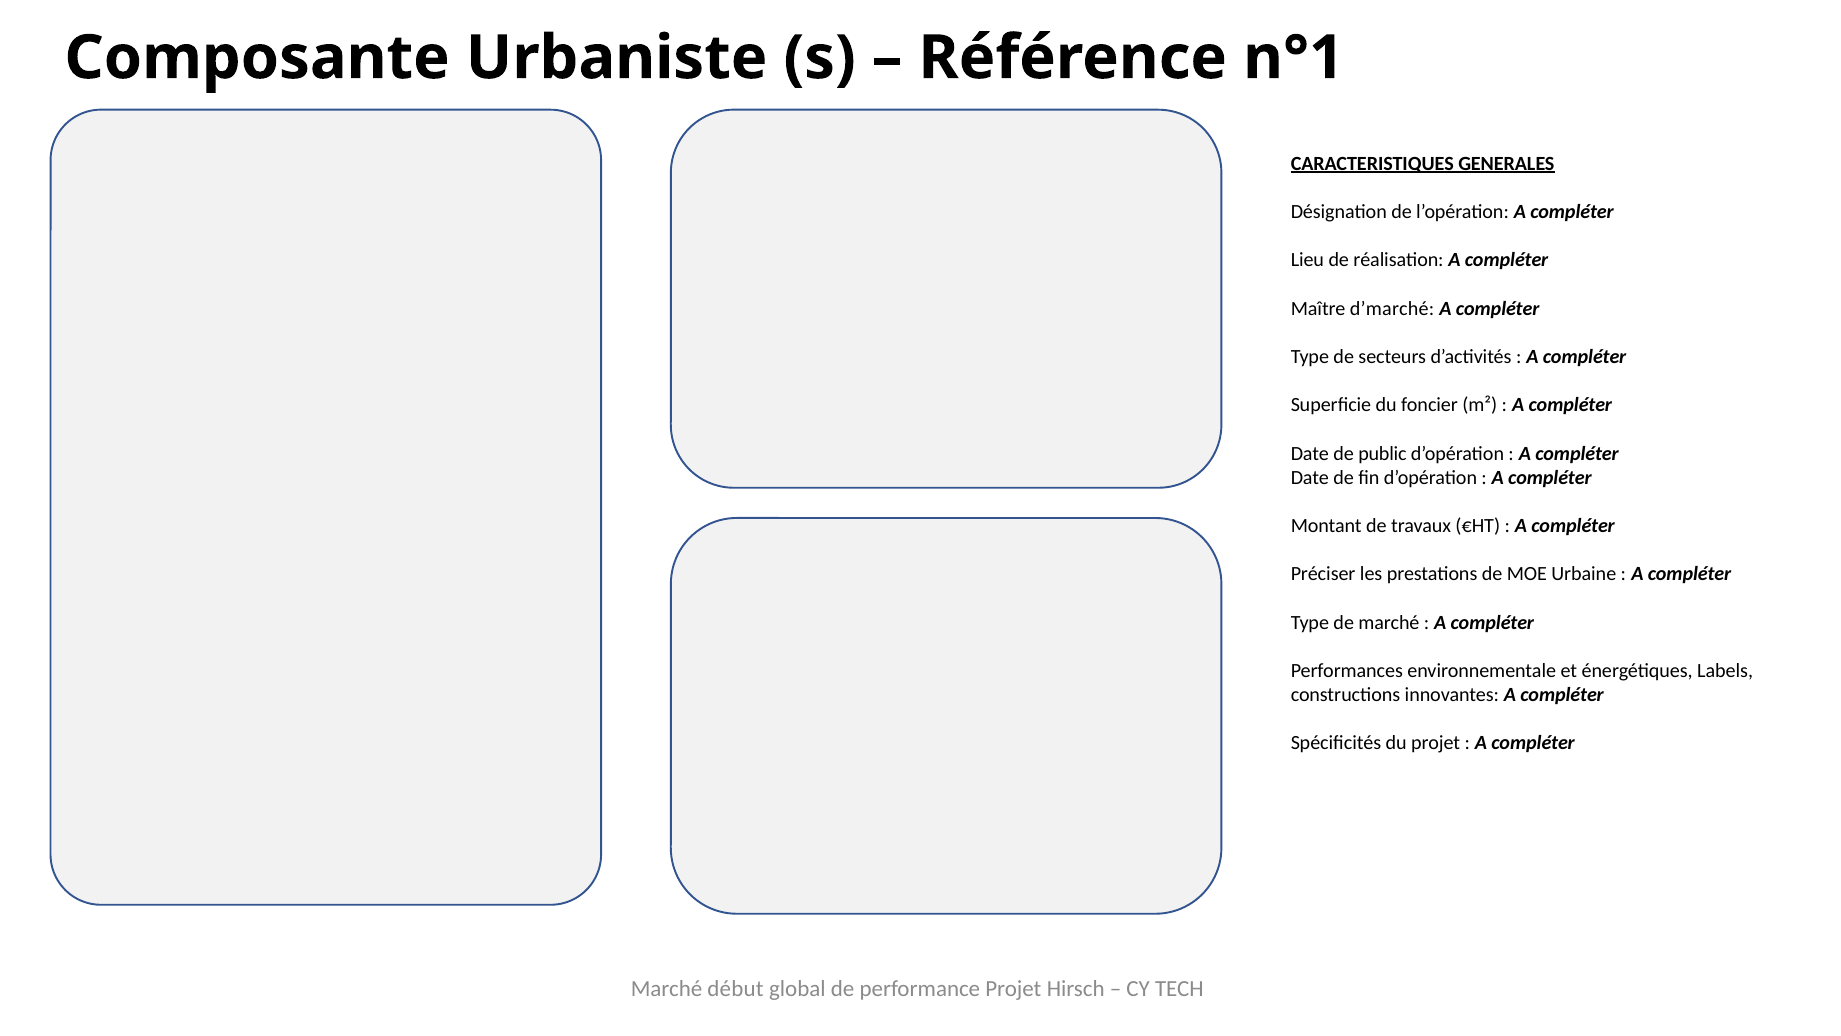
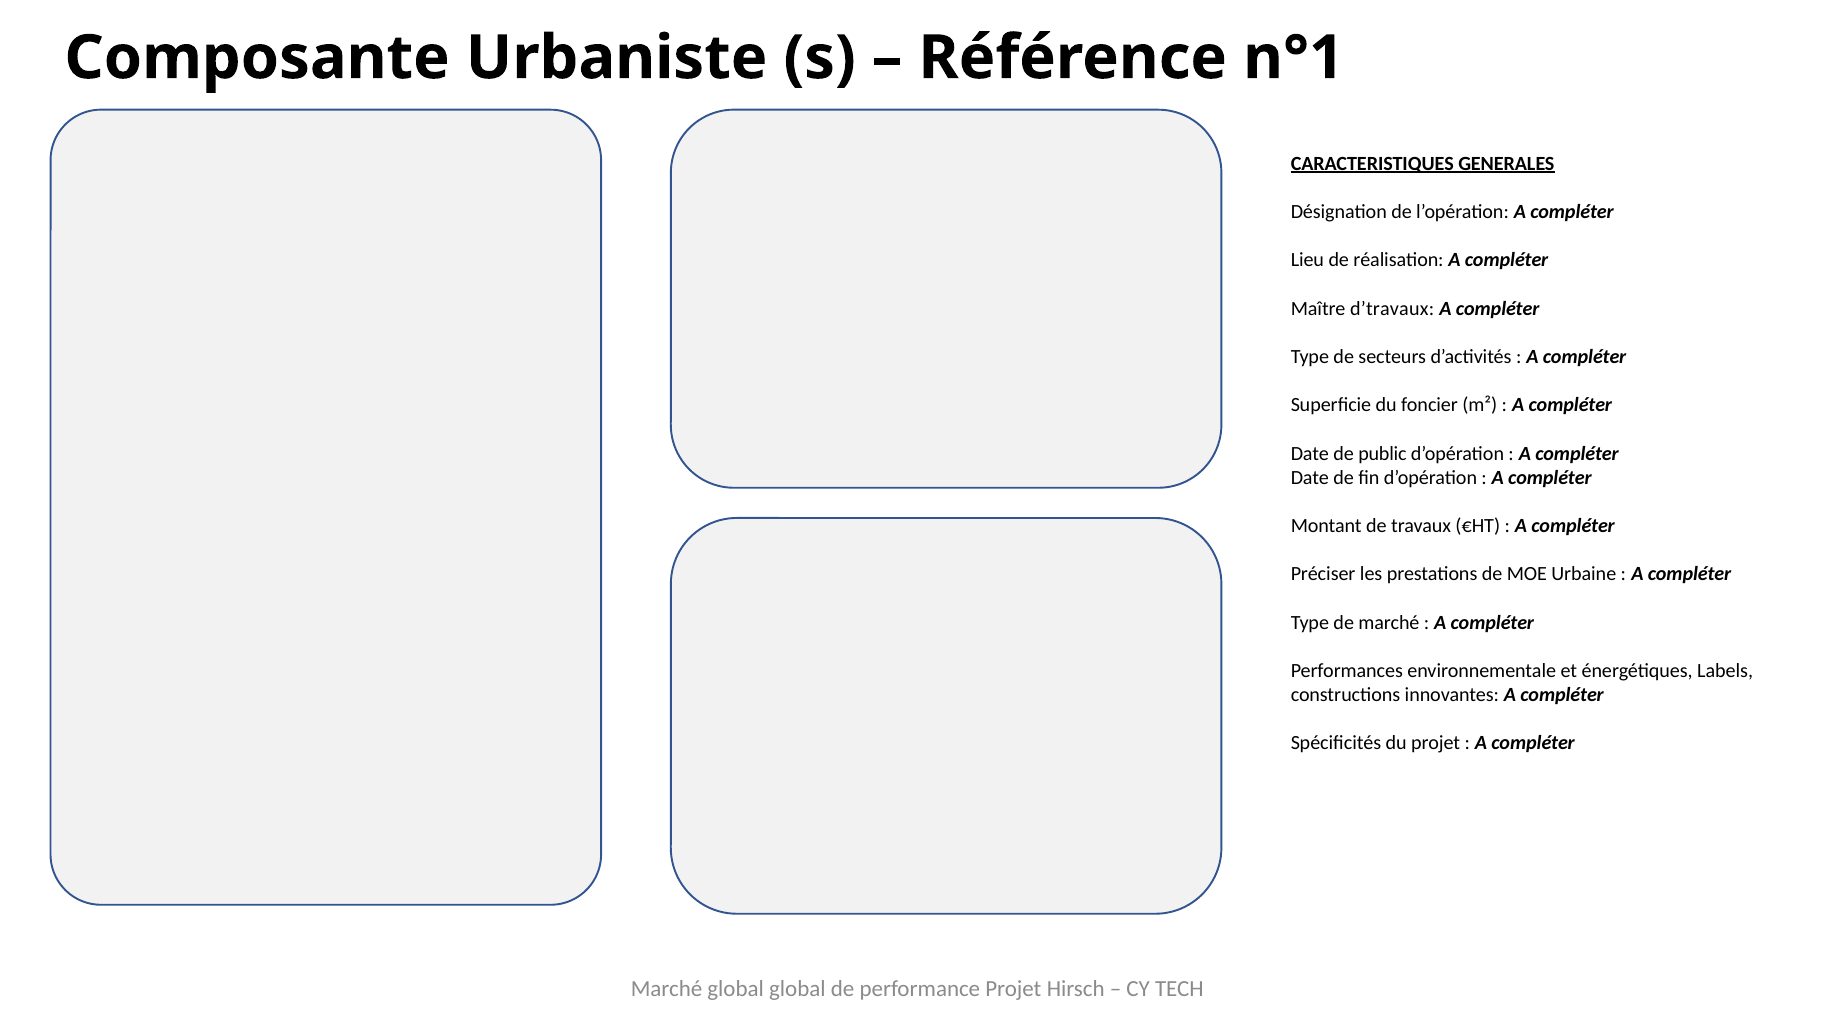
d’marché: d’marché -> d’travaux (1392, 308)
Marché début: début -> global (736, 989)
